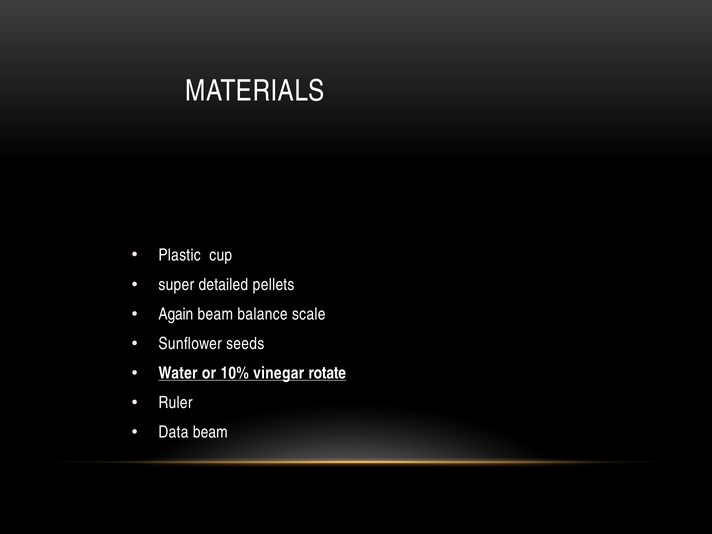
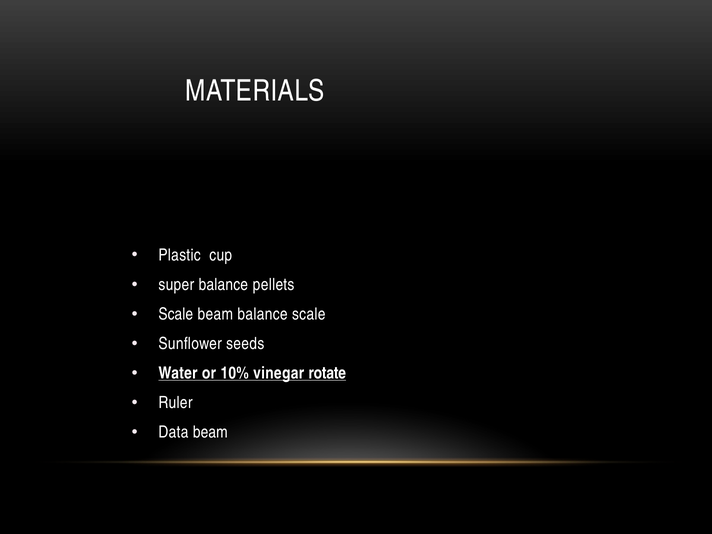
super detailed: detailed -> balance (223, 285)
Again: Again -> Scale (176, 314)
